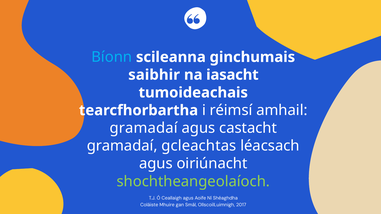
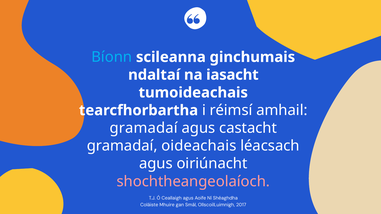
saibhir: saibhir -> ndaltaí (154, 75)
gcleachtas: gcleachtas -> oideachais (199, 146)
shochtheangeolaíoch colour: light green -> pink (193, 182)
